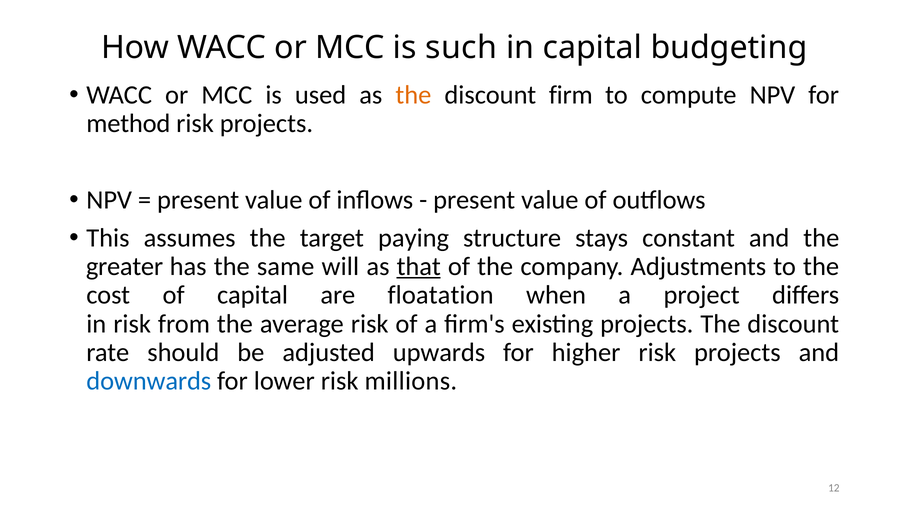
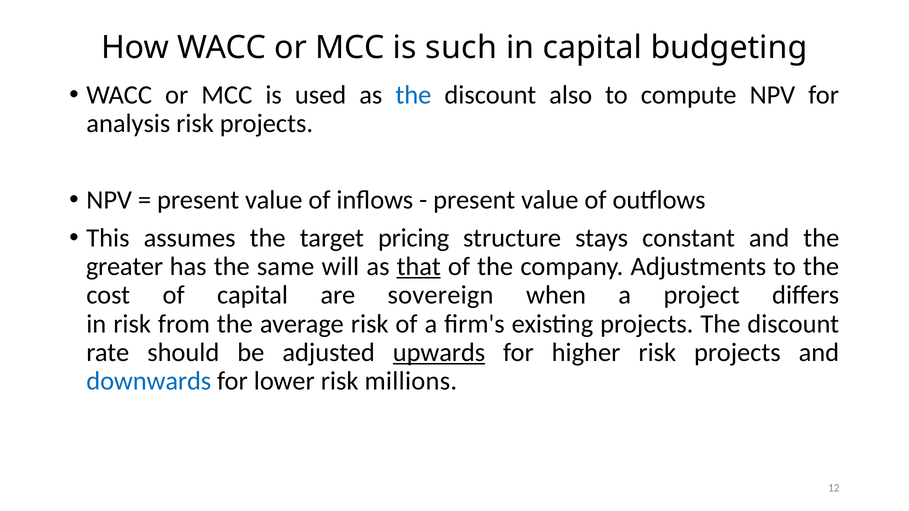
the colour: orange -> blue (413, 95)
firm: firm -> also (571, 95)
method: method -> analysis (128, 124)
paying: paying -> pricing (414, 238)
floatation: floatation -> sovereign (441, 295)
upwards underline: none -> present (439, 353)
